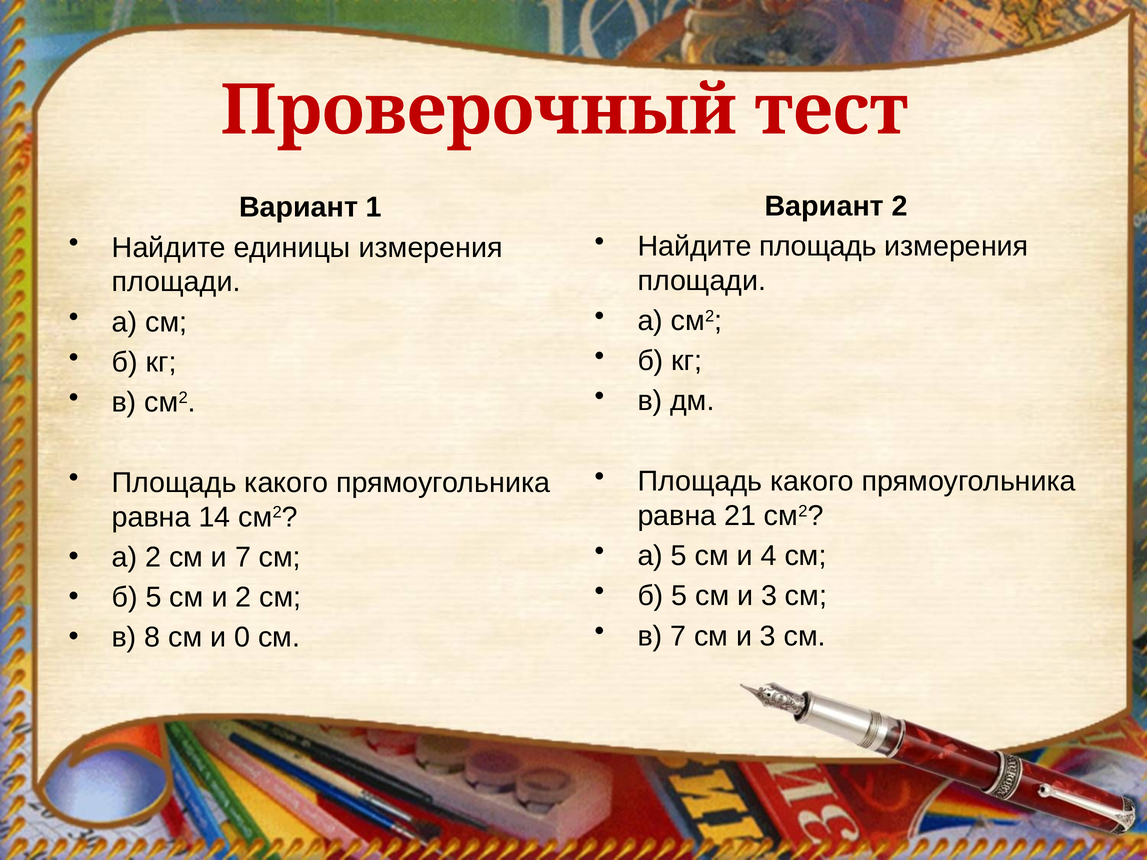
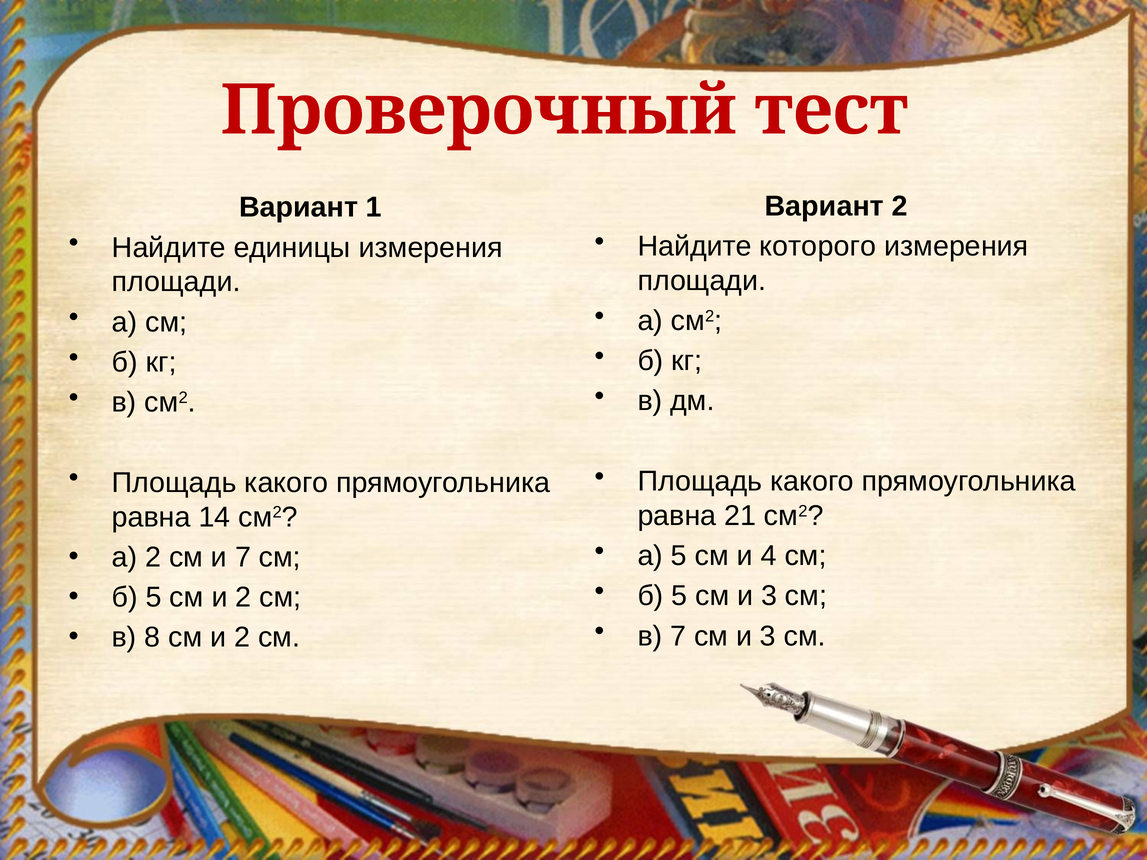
Найдите площадь: площадь -> которого (818, 246)
8 см и 0: 0 -> 2 (242, 638)
